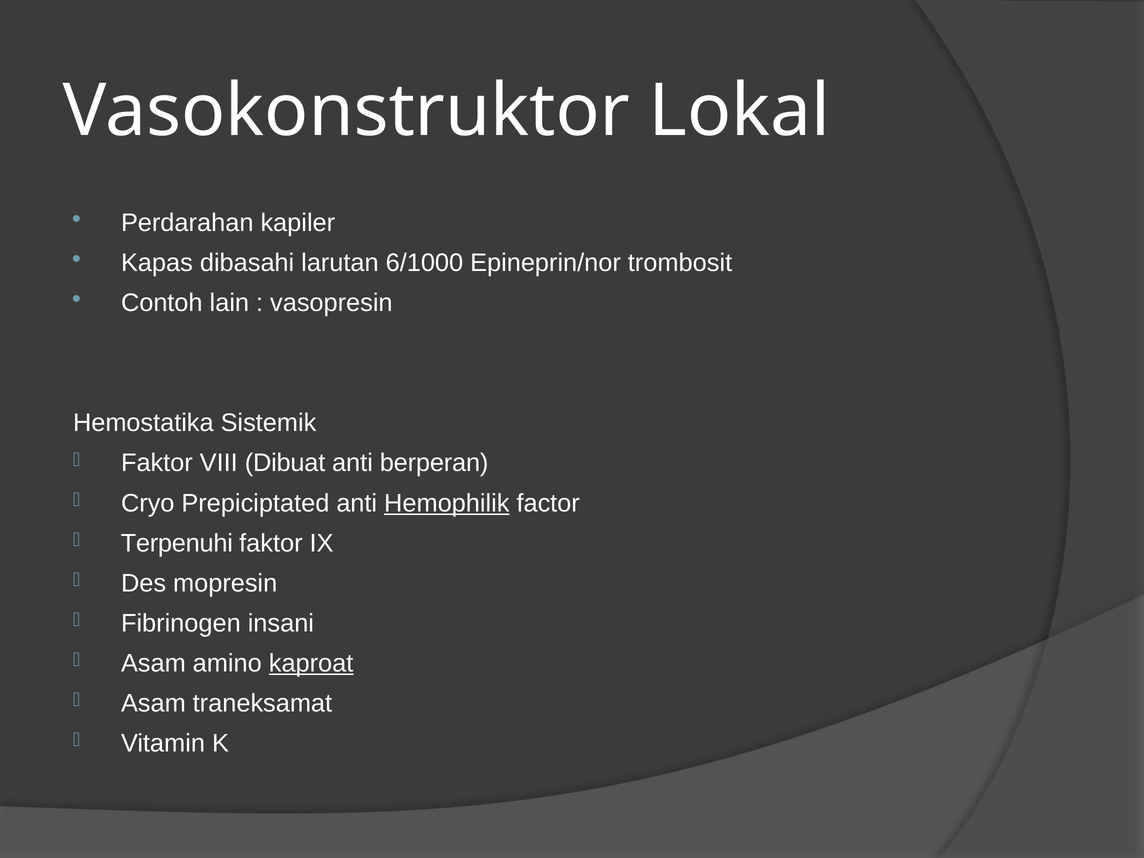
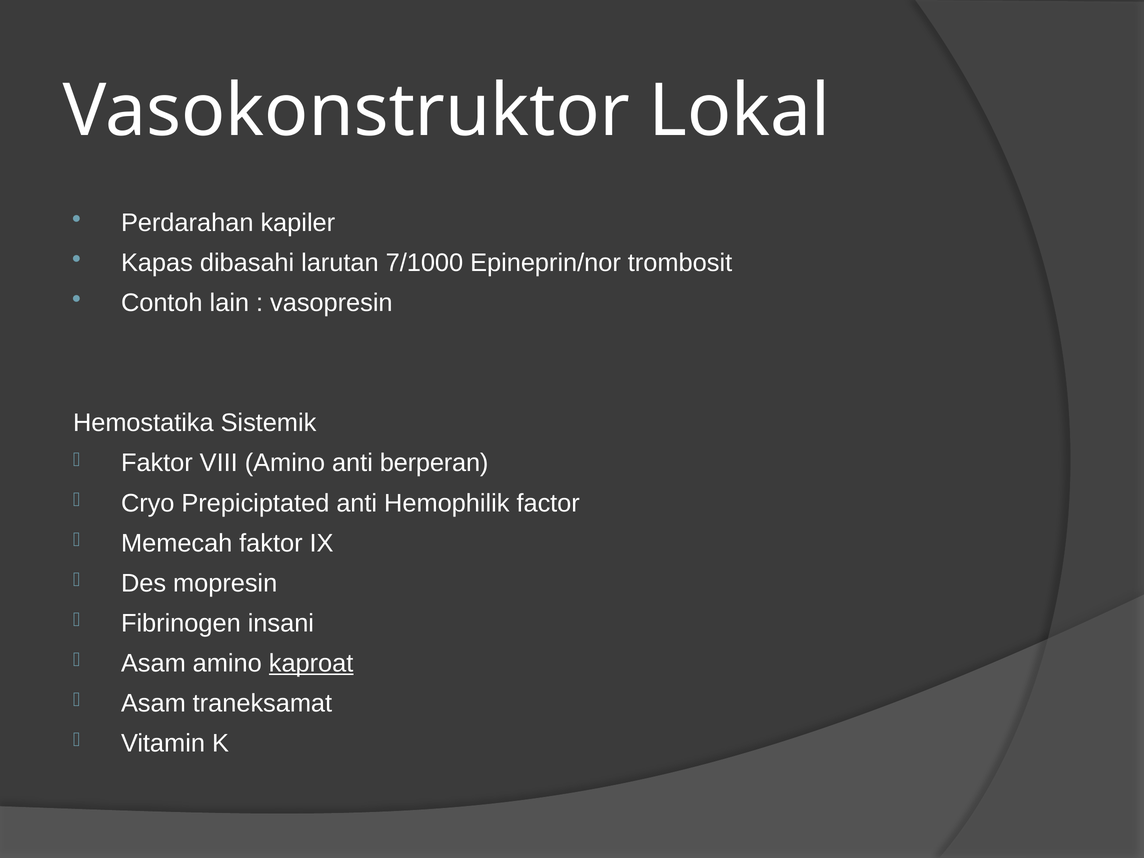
6/1000: 6/1000 -> 7/1000 (424, 263)
VIII Dibuat: Dibuat -> Amino (285, 463)
Hemophilik underline: present -> none (447, 503)
Terpenuhi: Terpenuhi -> Memecah (177, 543)
